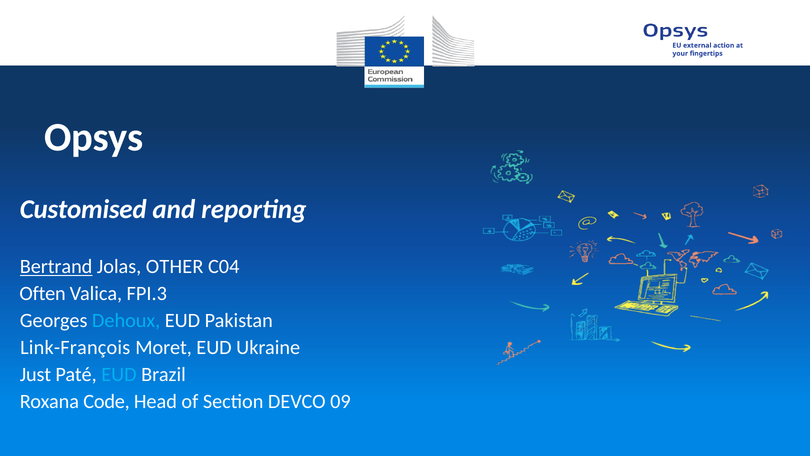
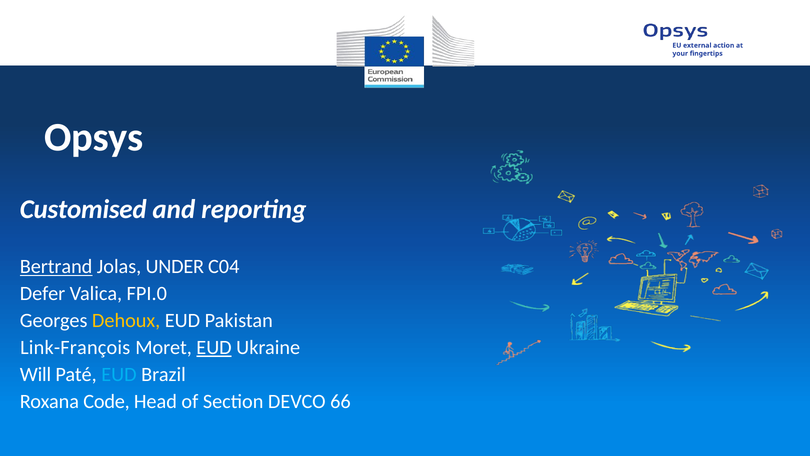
OTHER: OTHER -> UNDER (175, 267)
Often: Often -> Defer (43, 293)
FPI.3: FPI.3 -> FPI.0 (147, 293)
Dehoux colour: light blue -> yellow (126, 320)
EUD underline: none -> present (214, 347)
Just: Just -> Will (35, 374)
09: 09 -> 66 (340, 401)
